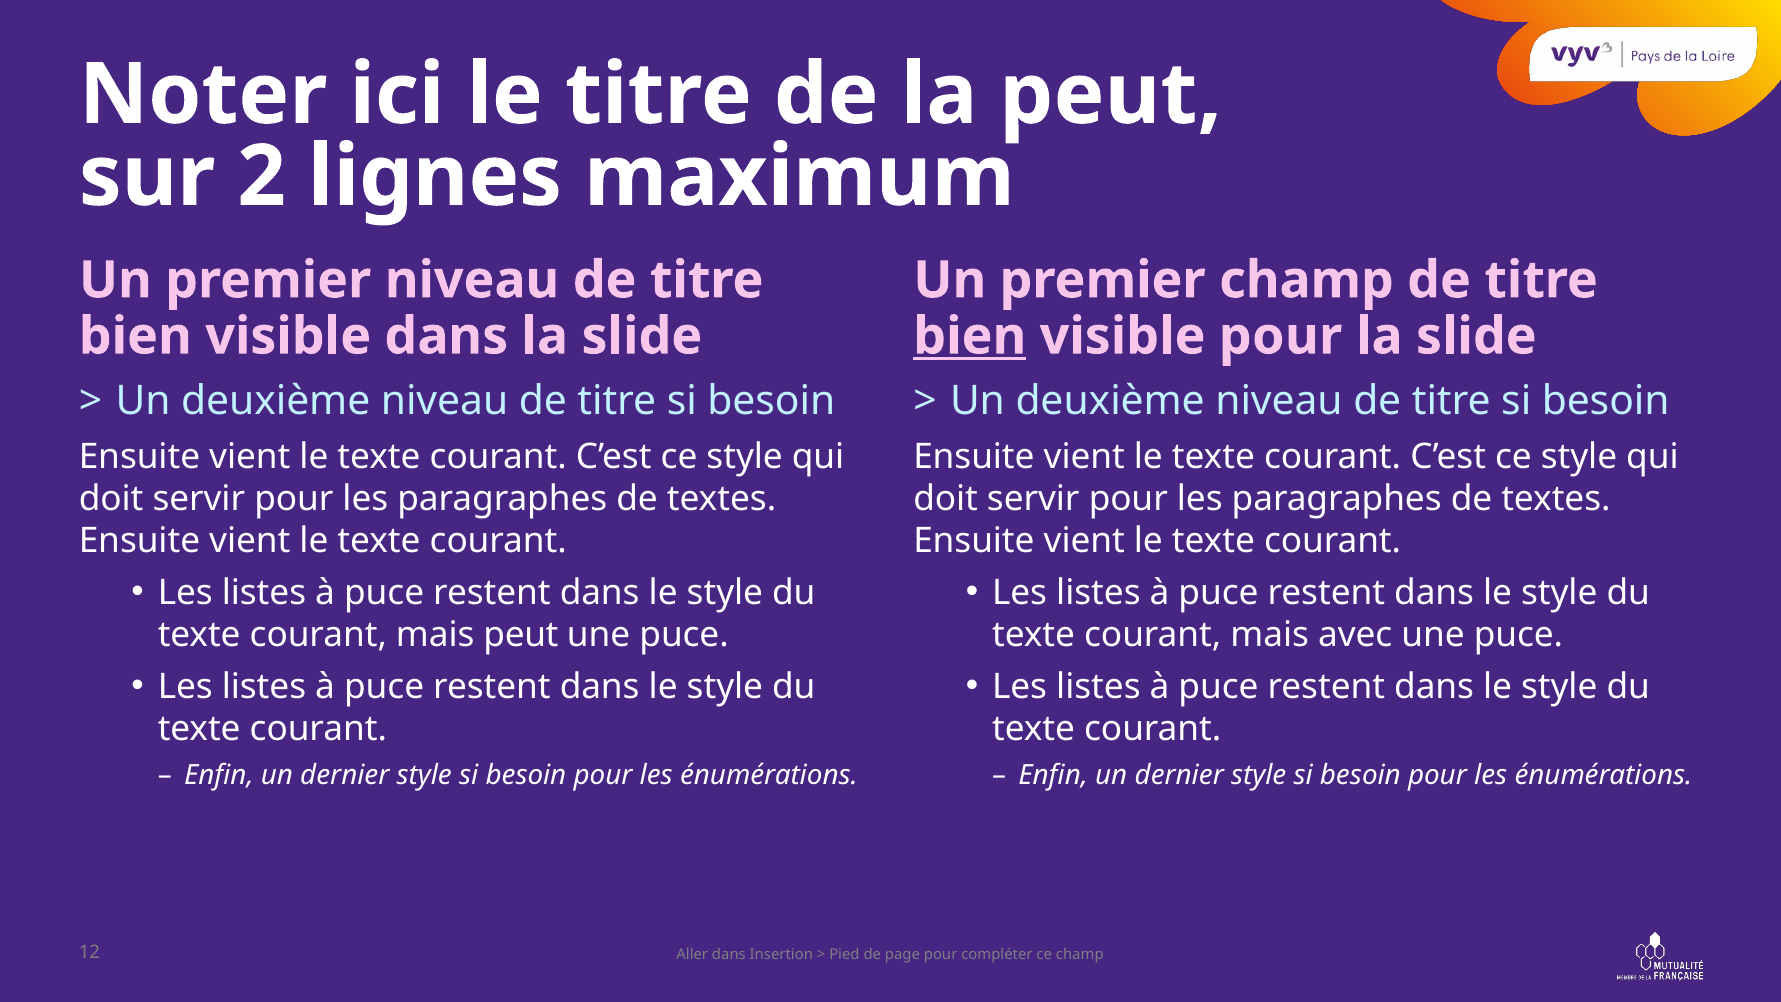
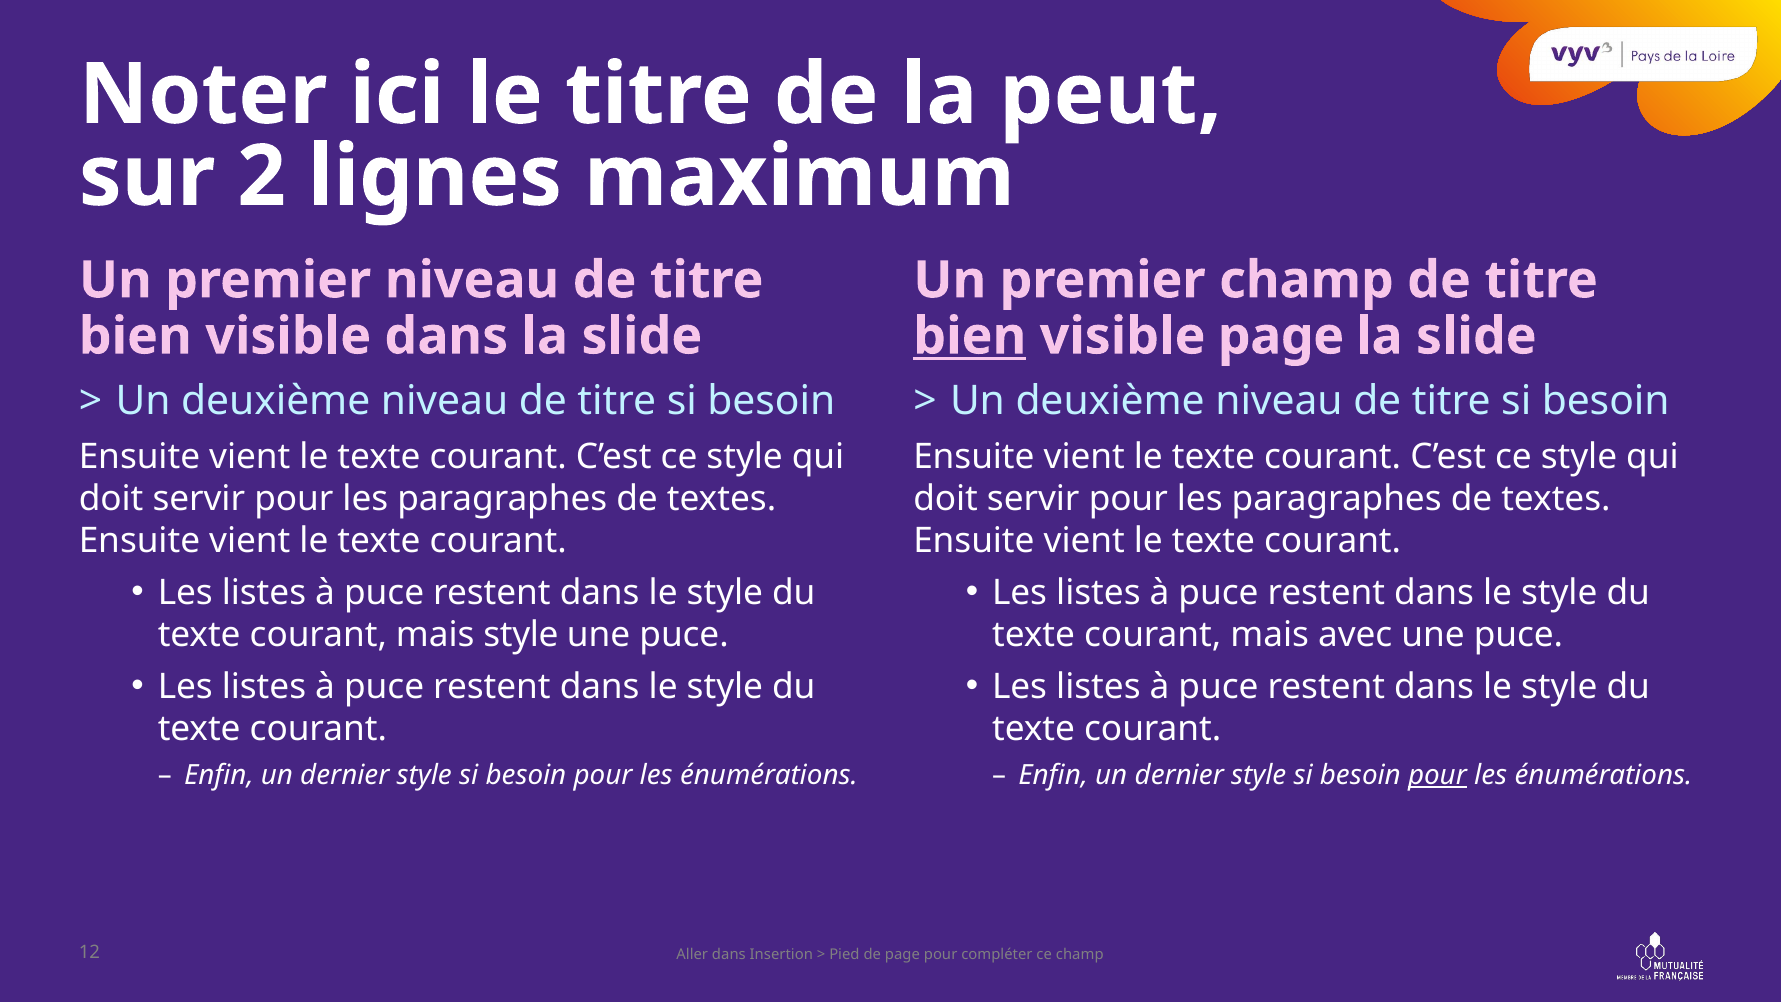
visible pour: pour -> page (1281, 336)
mais peut: peut -> style (521, 635)
pour underline: none -> present (1437, 775)
